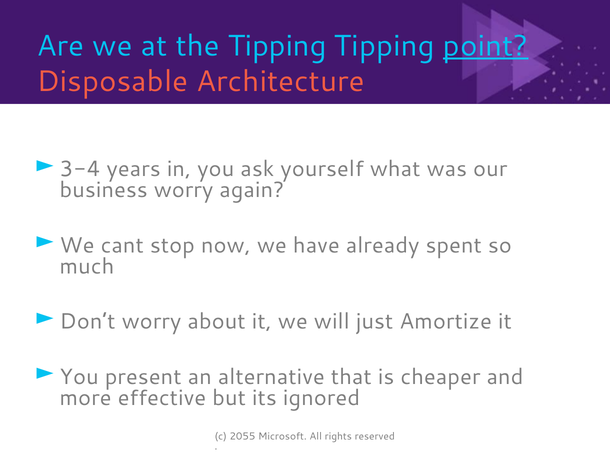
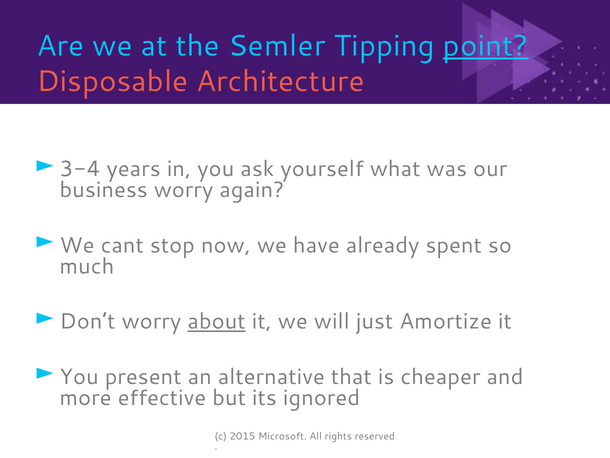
the Tipping: Tipping -> Semler (277, 46)
about underline: none -> present (217, 321)
2055: 2055 -> 2015 (242, 436)
